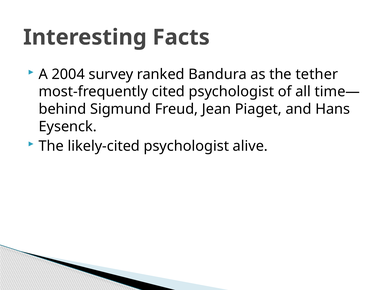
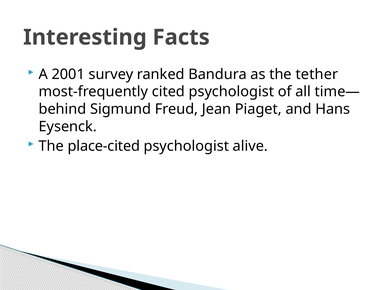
2004: 2004 -> 2001 (68, 74)
likely-cited: likely-cited -> place-cited (104, 146)
